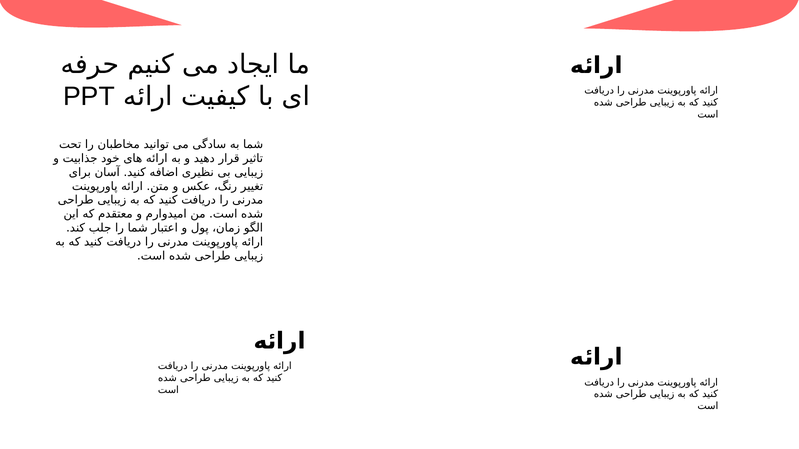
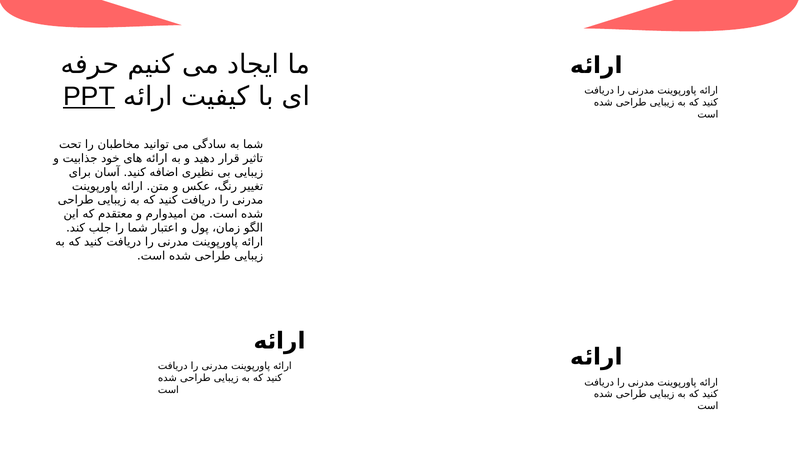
PPT underline: none -> present (89, 96)
